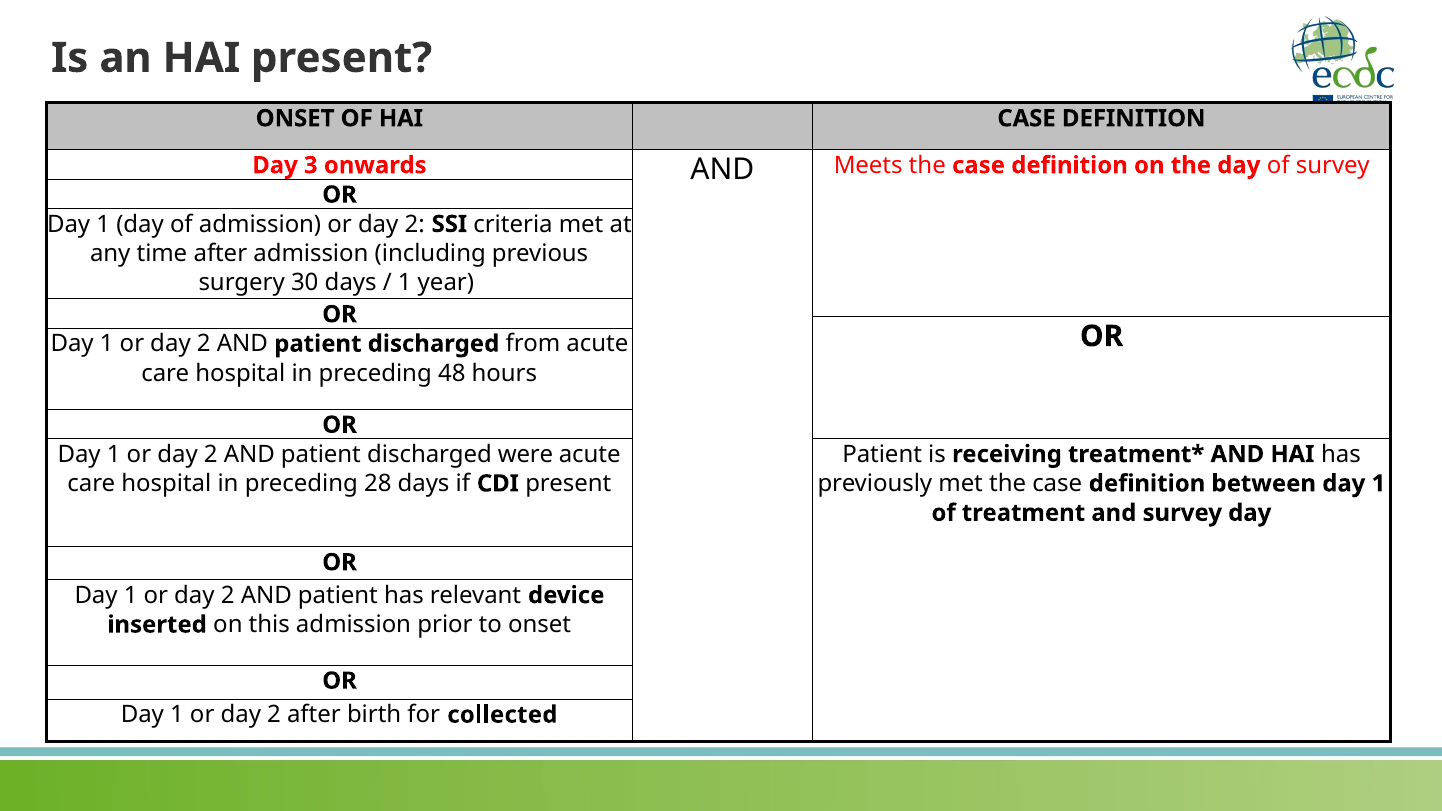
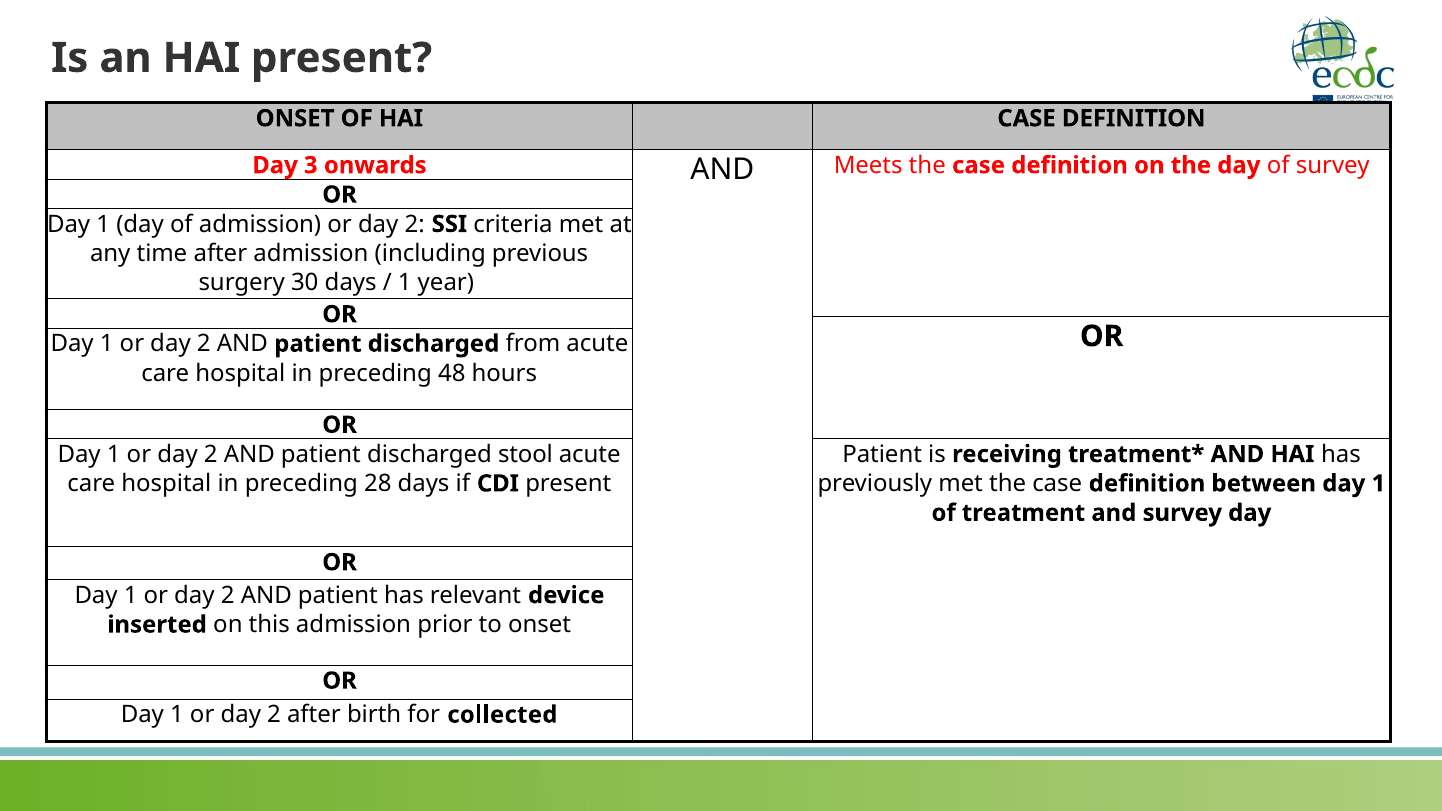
were: were -> stool (525, 454)
